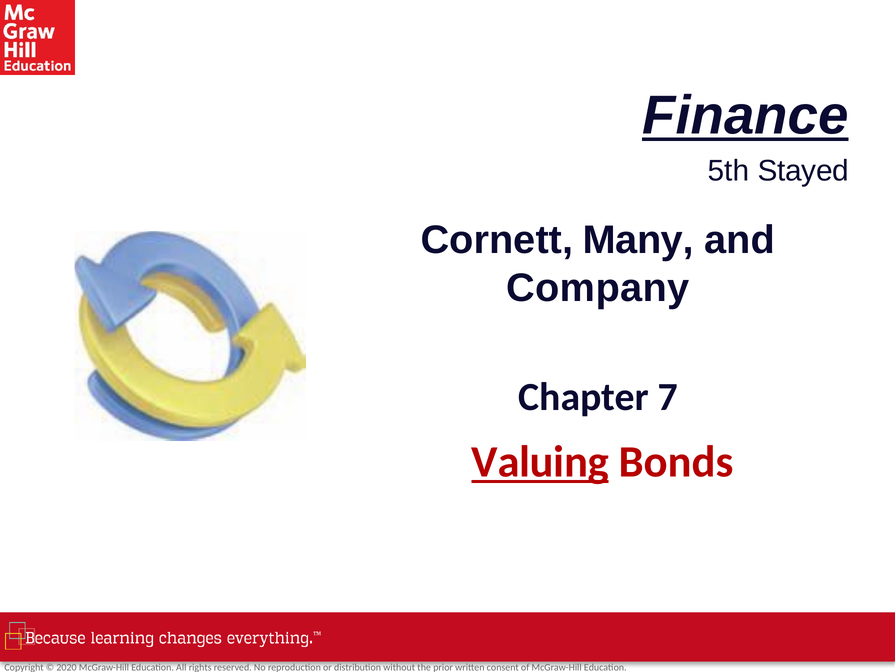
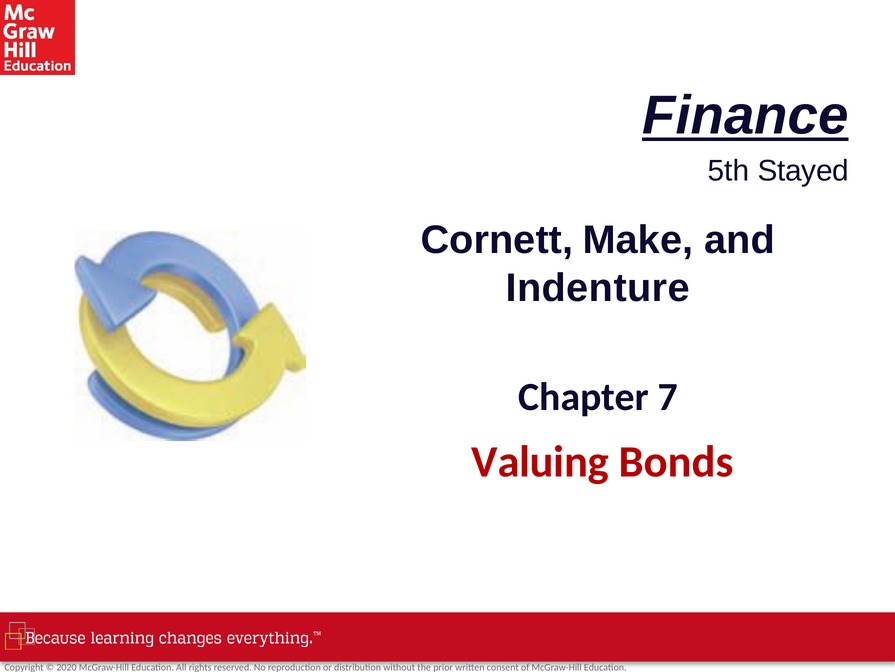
Many: Many -> Make (638, 240)
Company: Company -> Indenture (598, 288)
Valuing underline: present -> none (540, 462)
